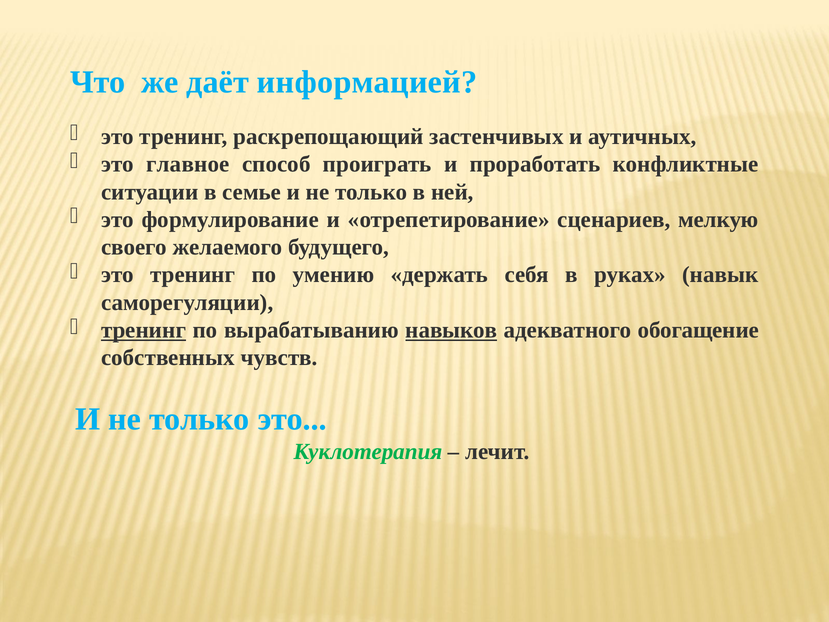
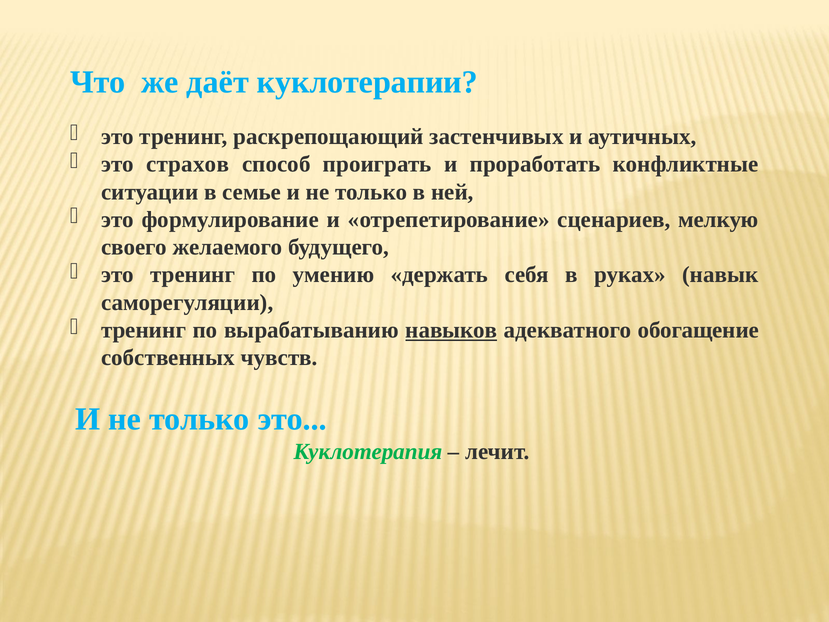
информацией: информацией -> куклотерапии (367, 82)
главное: главное -> страхов (188, 164)
тренинг underline: present -> none (144, 330)
